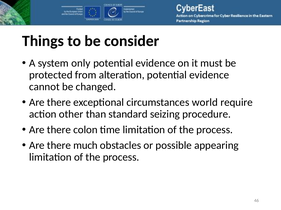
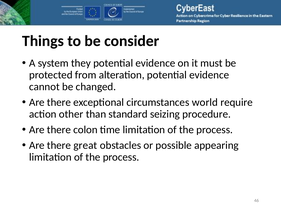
only: only -> they (81, 63)
much: much -> great (85, 146)
